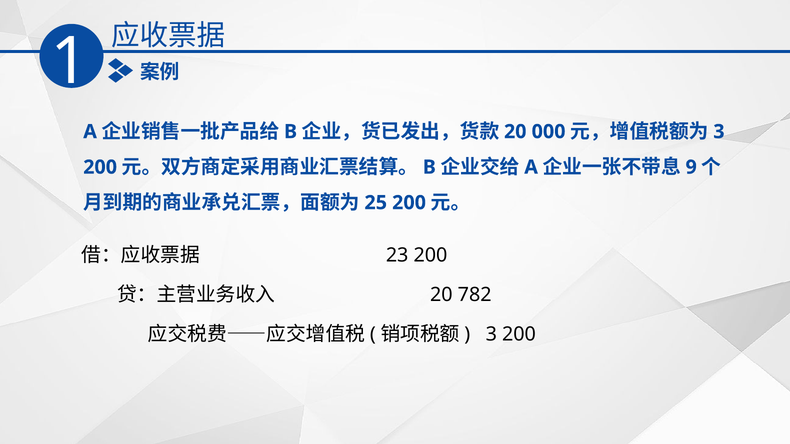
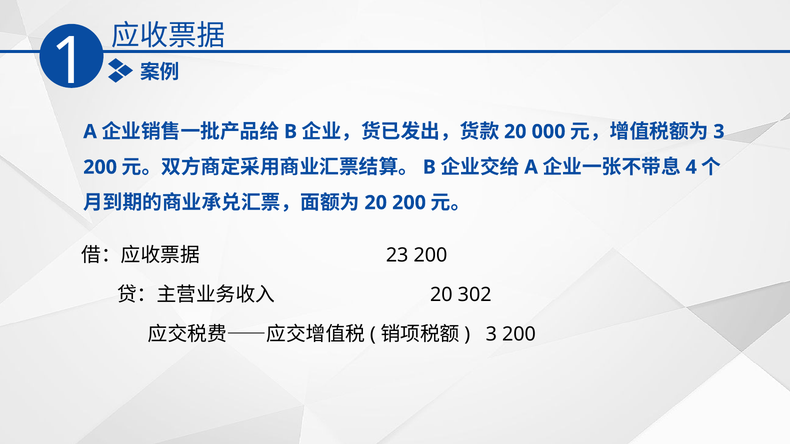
9: 9 -> 4 (691, 167)
25: 25 -> 20 (376, 203)
782: 782 -> 302 (475, 295)
